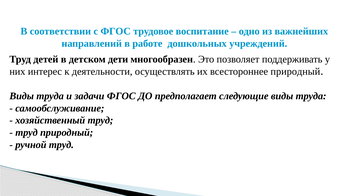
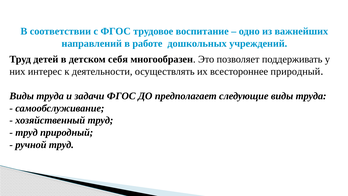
дети: дети -> себя (118, 59)
